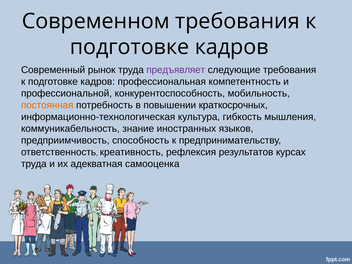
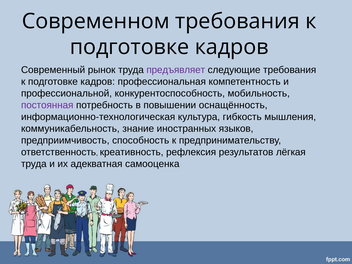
постоянная colour: orange -> purple (47, 105)
краткосрочных: краткосрочных -> оснащённость (233, 105)
курсах: курсах -> лёгкая (291, 152)
